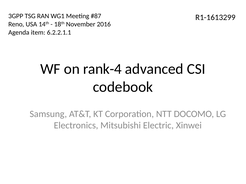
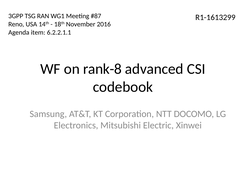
rank-4: rank-4 -> rank-8 (102, 69)
